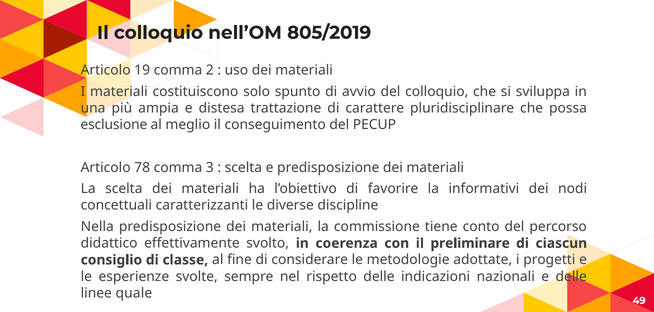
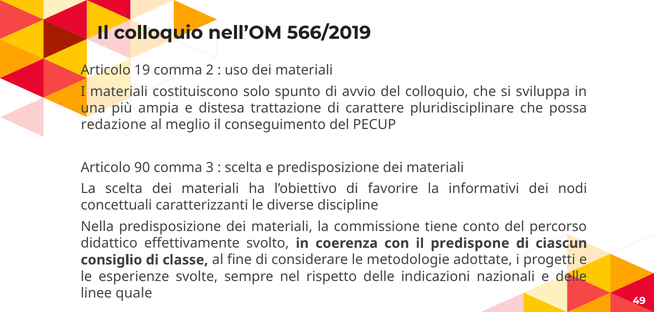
805/2019: 805/2019 -> 566/2019 (329, 33)
esclusione: esclusione -> redazione (114, 125)
78: 78 -> 90 (142, 167)
preliminare: preliminare -> predispone (470, 243)
